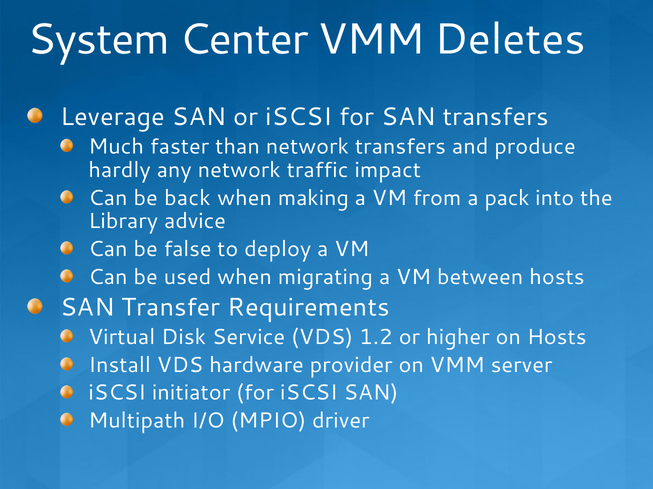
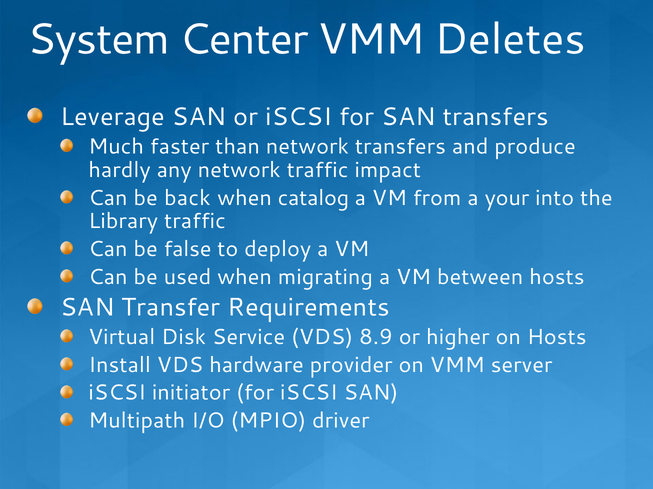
making: making -> catalog (313, 198)
pack: pack -> your (507, 198)
Library advice: advice -> traffic (195, 222)
1.2: 1.2 -> 8.9 (376, 338)
